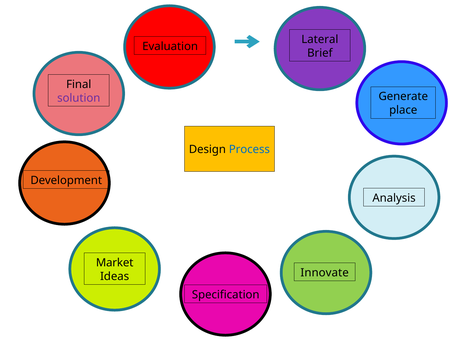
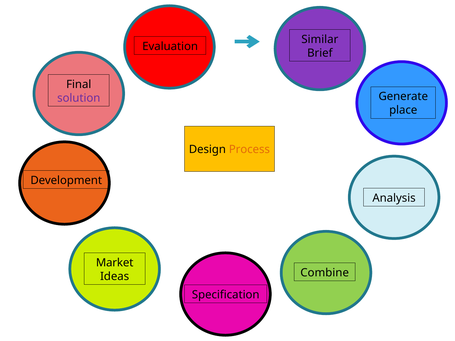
Lateral: Lateral -> Similar (320, 39)
Process colour: blue -> orange (249, 150)
Innovate: Innovate -> Combine (325, 273)
